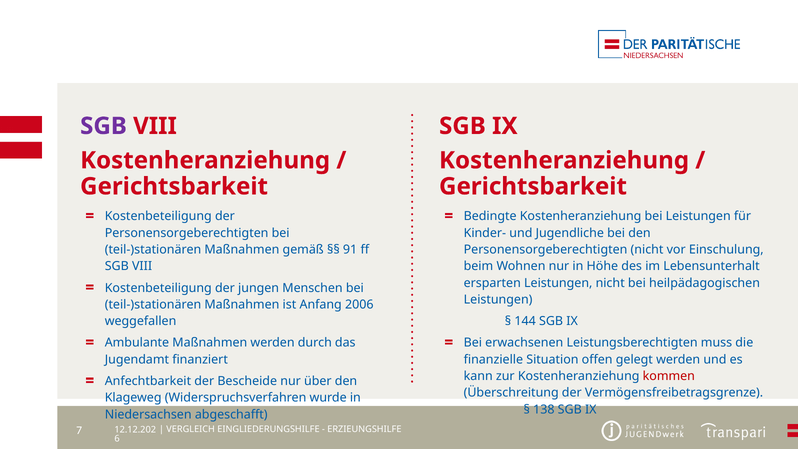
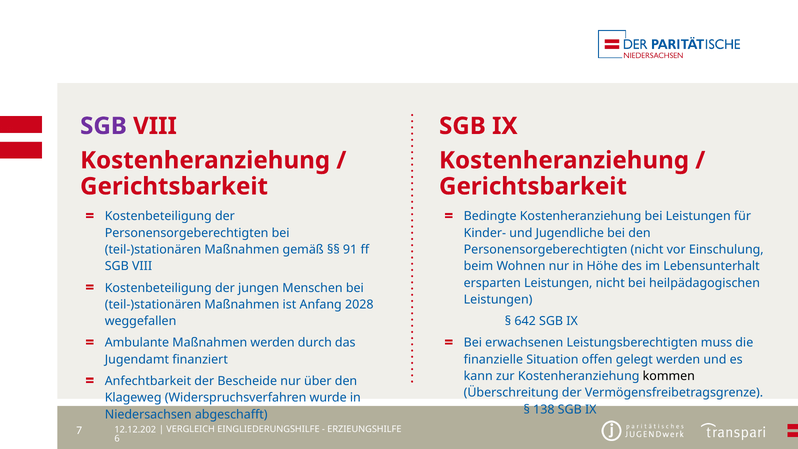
2006: 2006 -> 2028 (359, 304)
144: 144 -> 642 (525, 321)
kommen colour: red -> black (669, 376)
